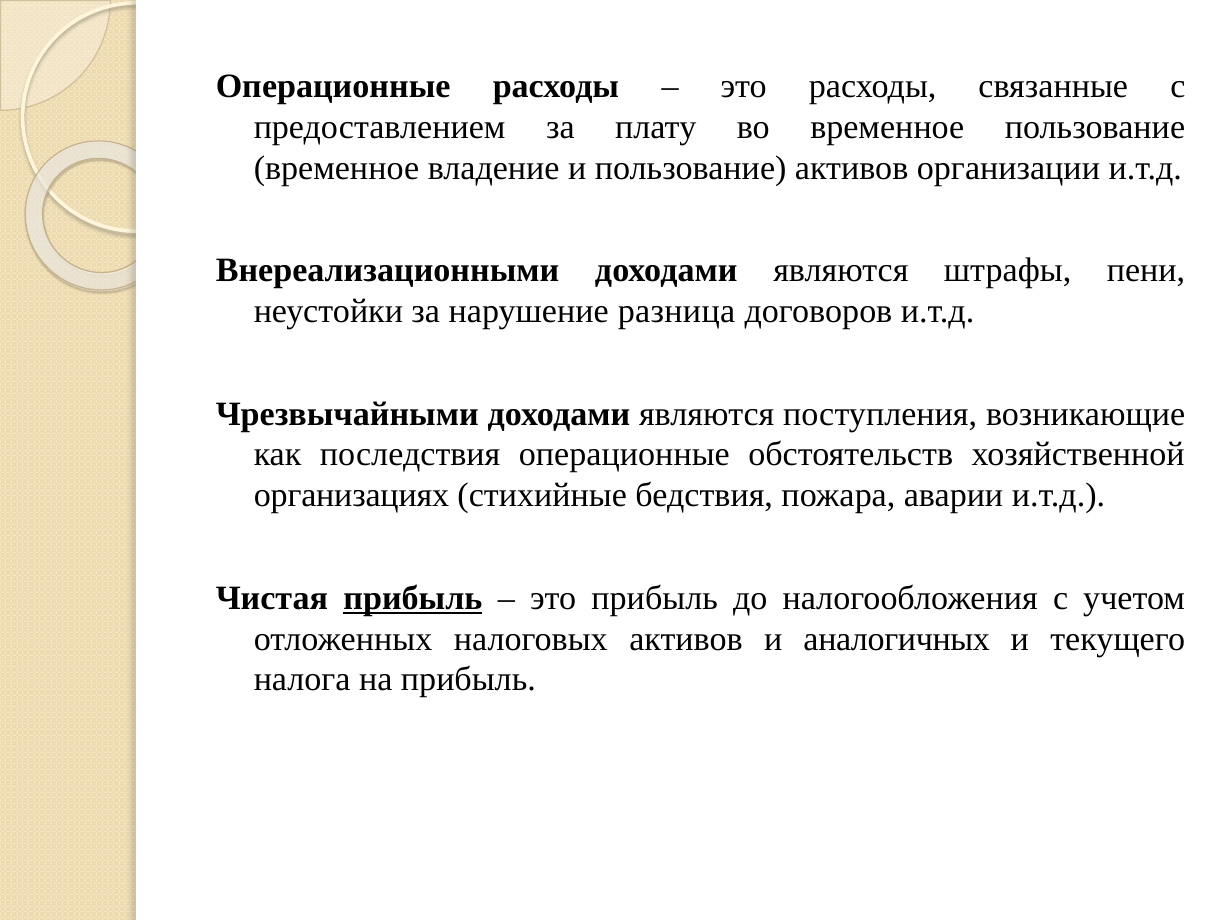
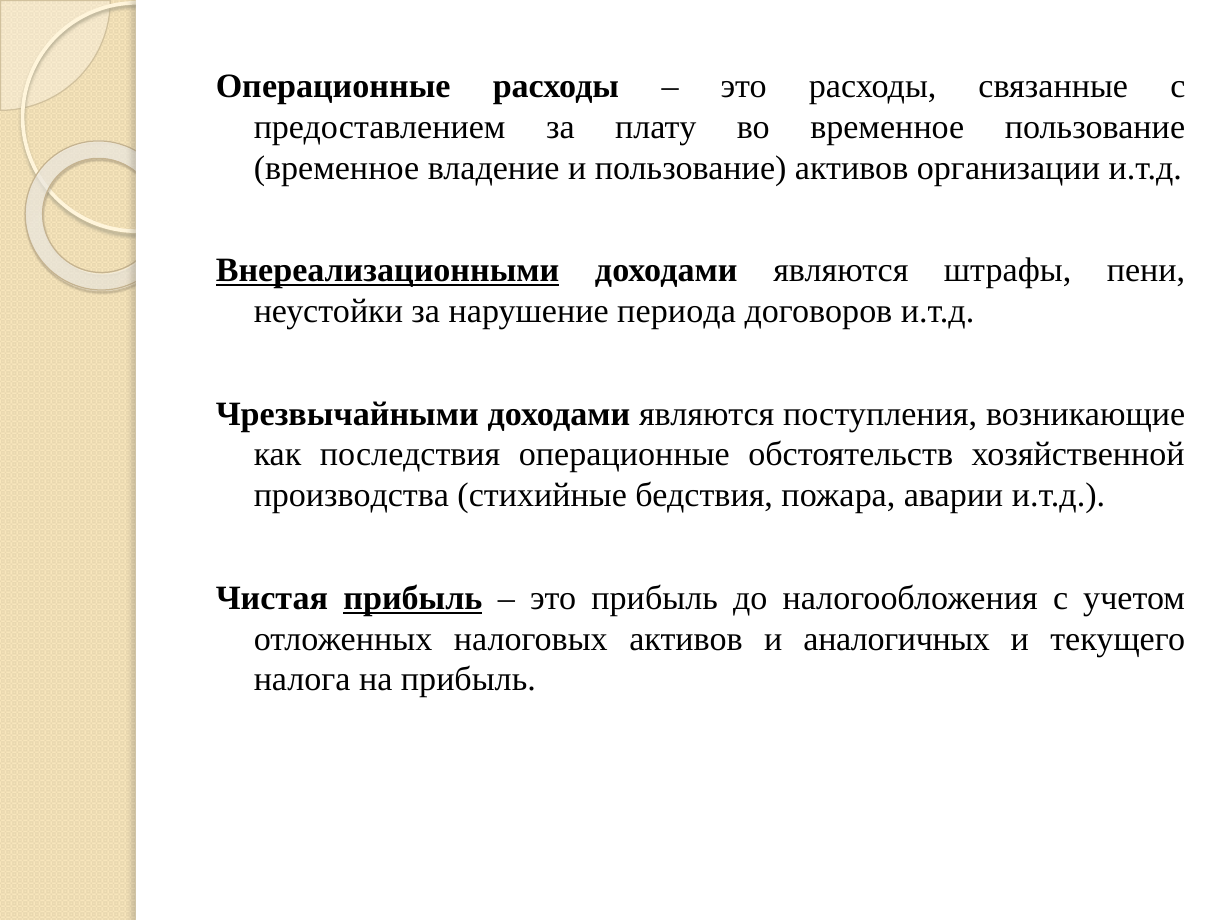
Внереализационными underline: none -> present (388, 270)
разница: разница -> периода (677, 311)
организациях: организациях -> производства (351, 495)
